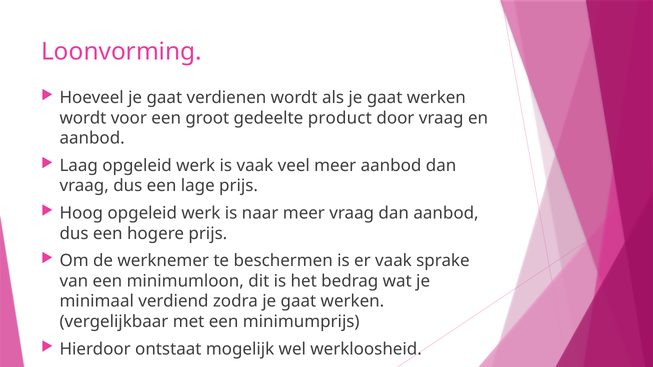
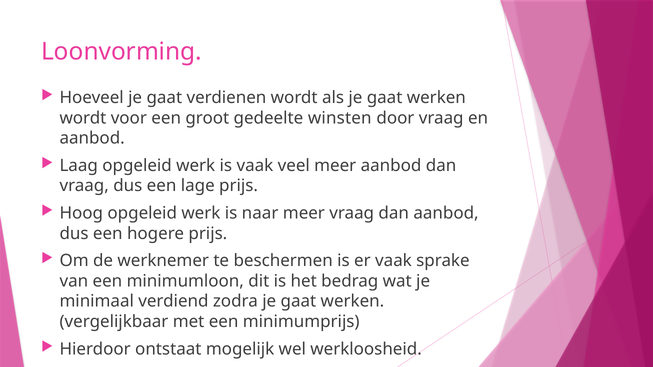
product: product -> winsten (340, 118)
